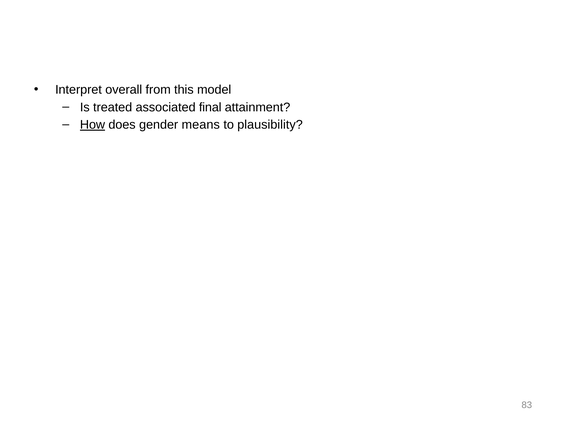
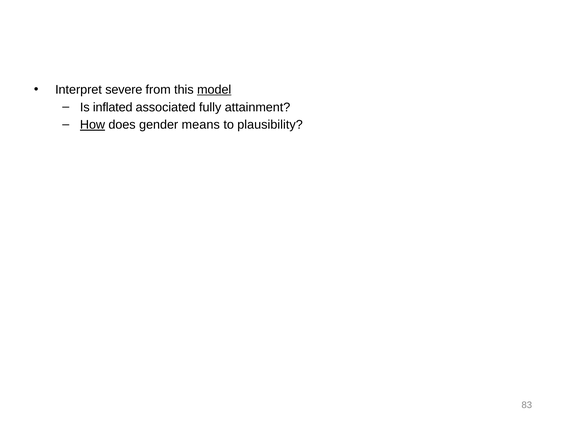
overall: overall -> severe (124, 90)
model underline: none -> present (214, 90)
treated: treated -> inflated (113, 107)
final: final -> fully (210, 107)
